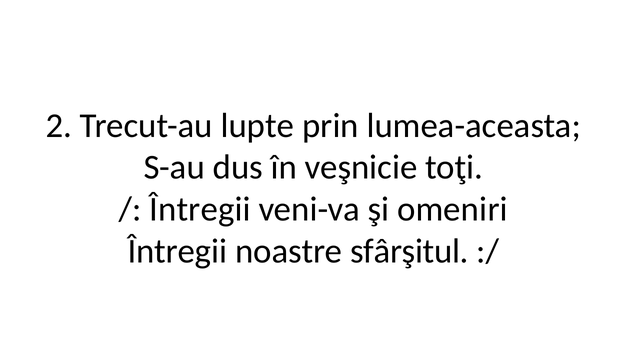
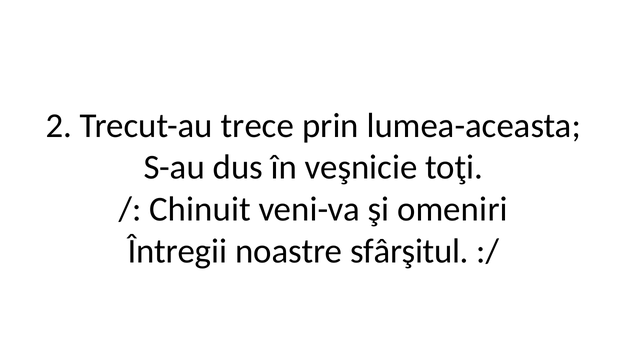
lupte: lupte -> trece (257, 126)
Întregii: Întregii -> Chinuit (200, 209)
